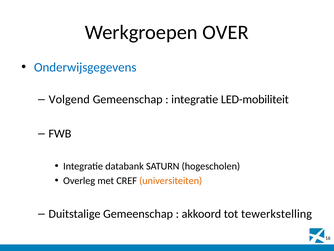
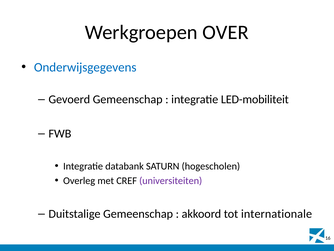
Volgend: Volgend -> Gevoerd (69, 99)
universiteiten colour: orange -> purple (171, 180)
tewerkstelling: tewerkstelling -> internationale (277, 214)
